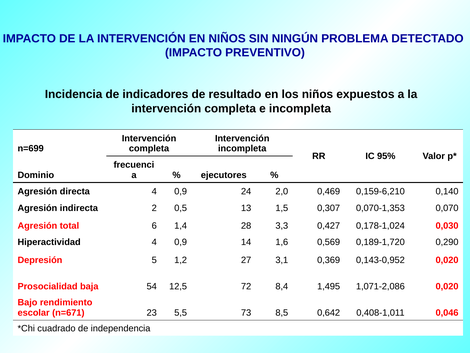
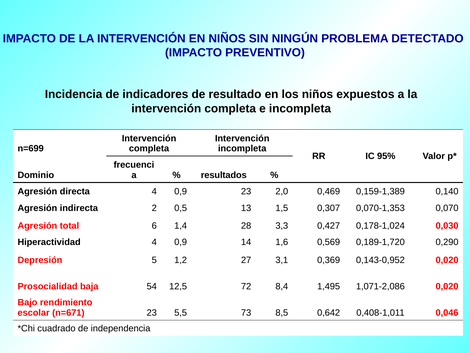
ejecutores: ejecutores -> resultados (224, 175)
0,9 24: 24 -> 23 (246, 191)
0,159-6,210: 0,159-6,210 -> 0,159-1,389 (380, 191)
